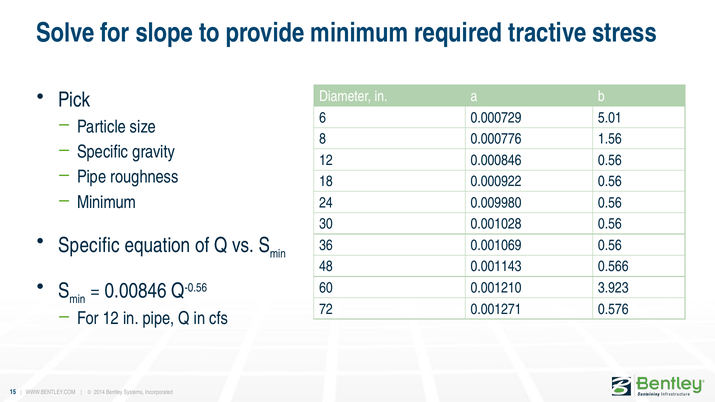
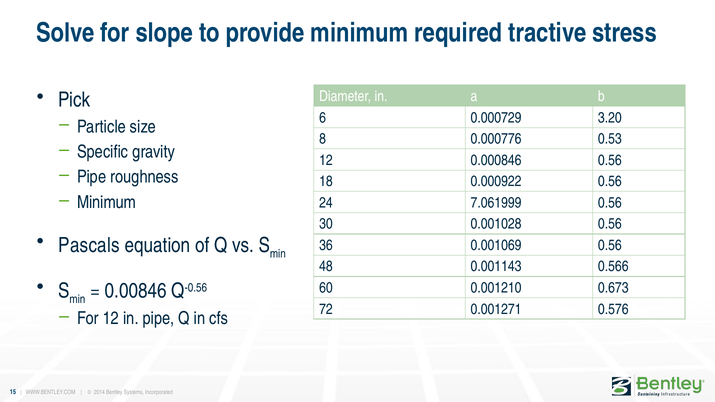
5.01: 5.01 -> 3.20 (610, 118)
1.56: 1.56 -> 0.53 (610, 139)
0.009980: 0.009980 -> 7.061999 (496, 203)
Specific: Specific -> Pascals (89, 246)
3.923: 3.923 -> 0.673 (613, 288)
